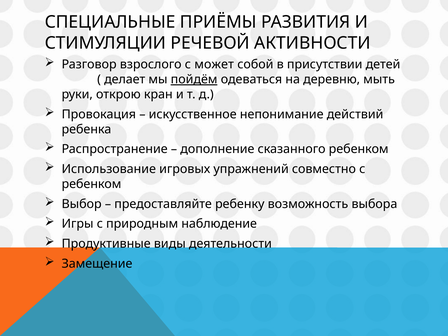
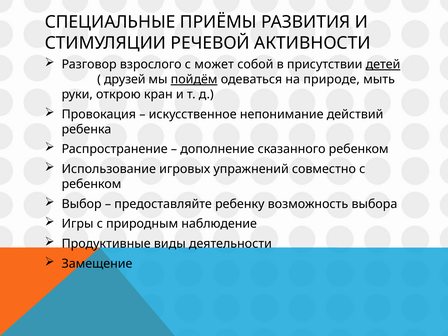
детей underline: none -> present (383, 65)
делает: делает -> друзей (125, 79)
деревню: деревню -> природе (332, 79)
